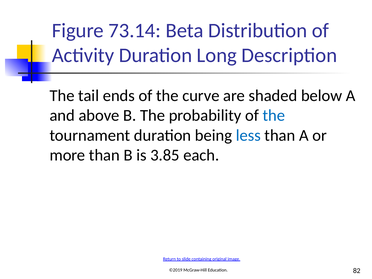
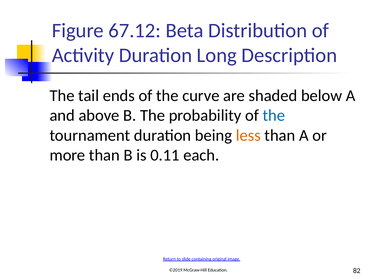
73.14: 73.14 -> 67.12 (135, 31)
less colour: blue -> orange (248, 135)
3.85: 3.85 -> 0.11 (165, 155)
